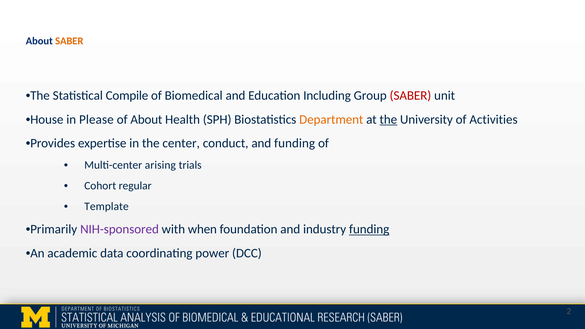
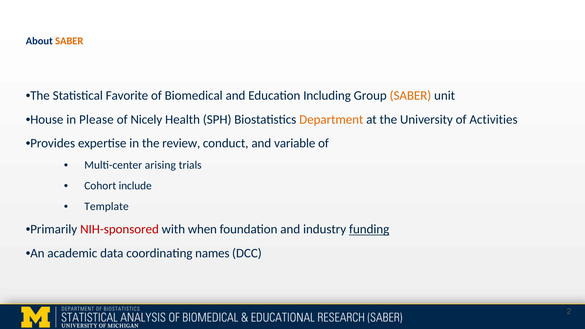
Compile: Compile -> Favorite (127, 96)
SABER colour: red -> orange (410, 96)
of About: About -> Nicely (146, 119)
the underline: present -> none (388, 119)
center: center -> review (181, 143)
and funding: funding -> variable (295, 143)
regular: regular -> include (135, 186)
NIH-sponsored colour: purple -> red (120, 229)
power: power -> names (212, 253)
